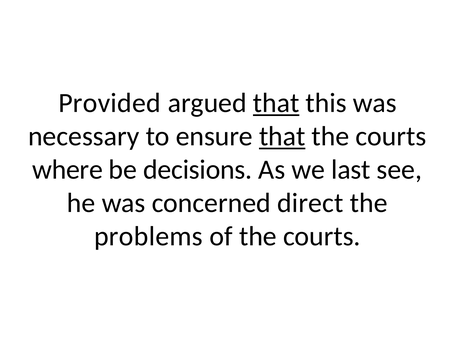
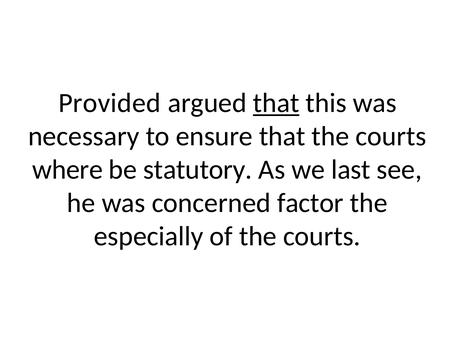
that underline: present -> none (282, 137)
decisions: decisions -> statutory (198, 170)
direct: direct -> factor (310, 203)
problems: problems -> especially (149, 237)
